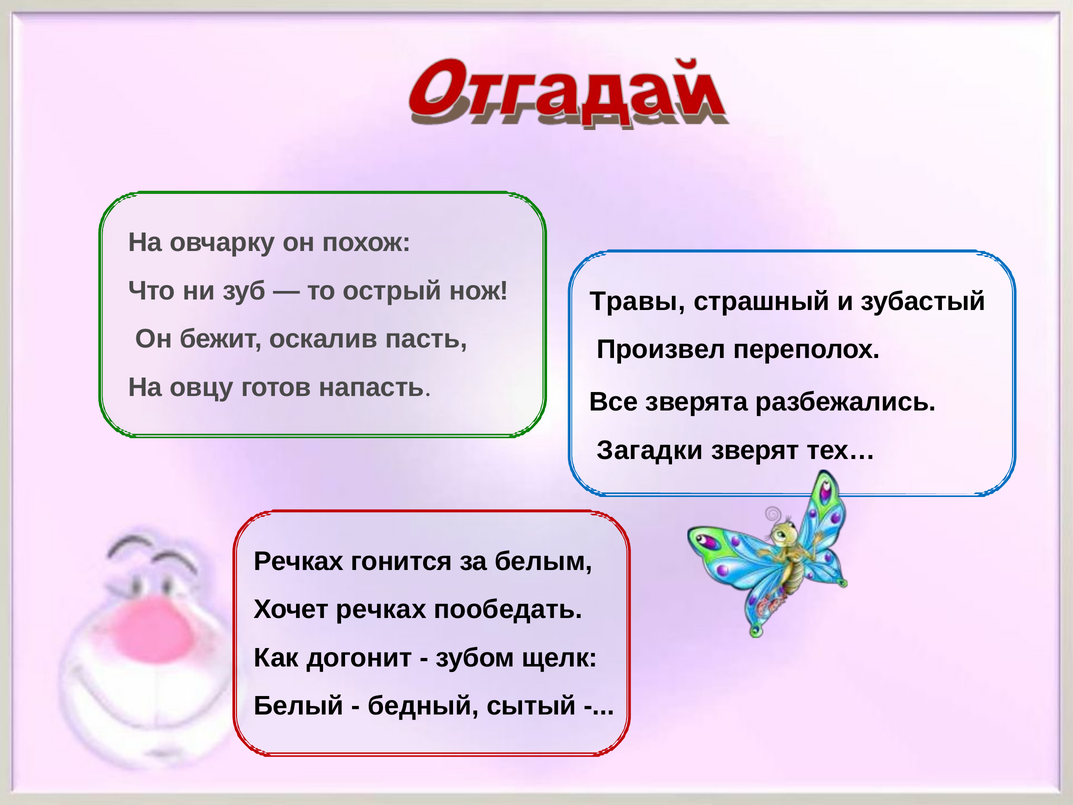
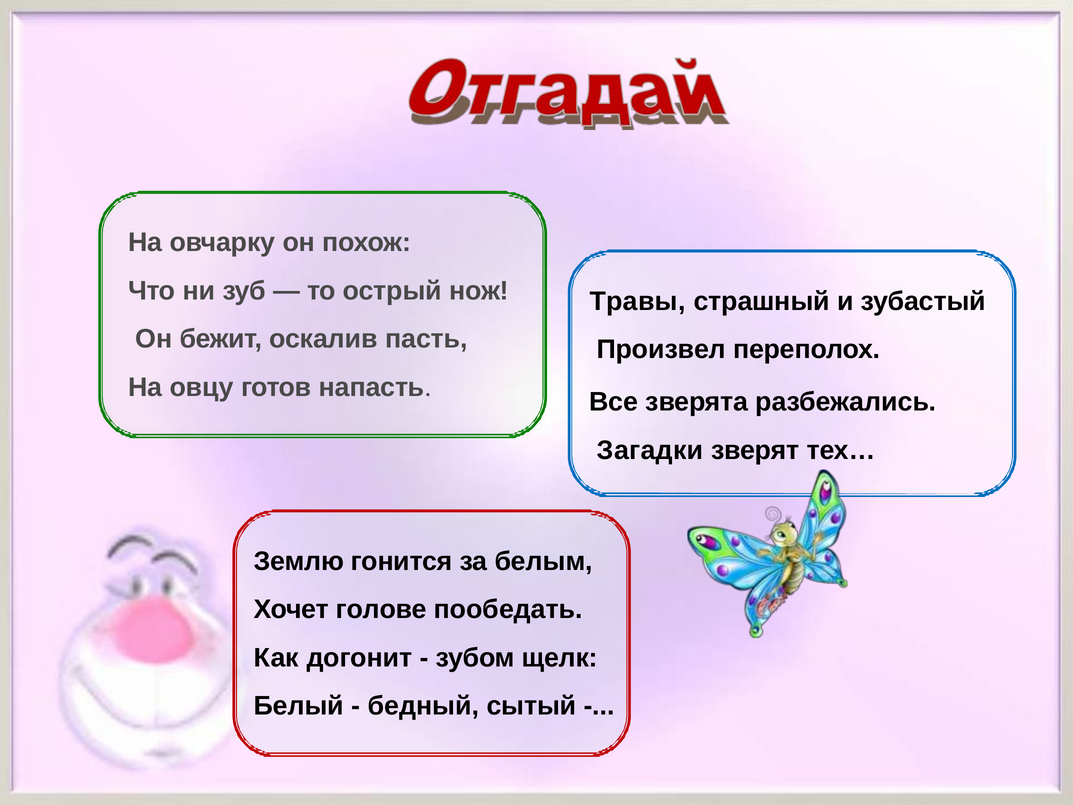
Речках: Речках -> Землю (299, 561)
Хочет речках: речках -> голове (381, 609)
